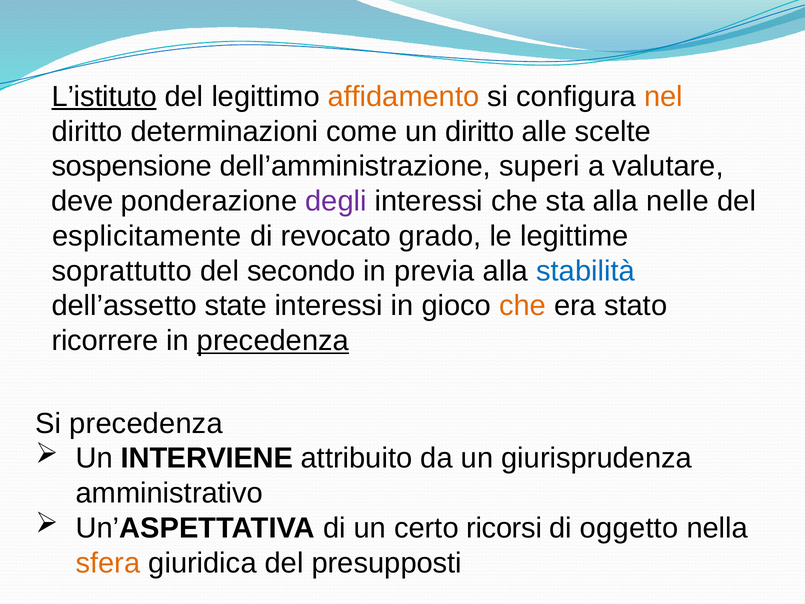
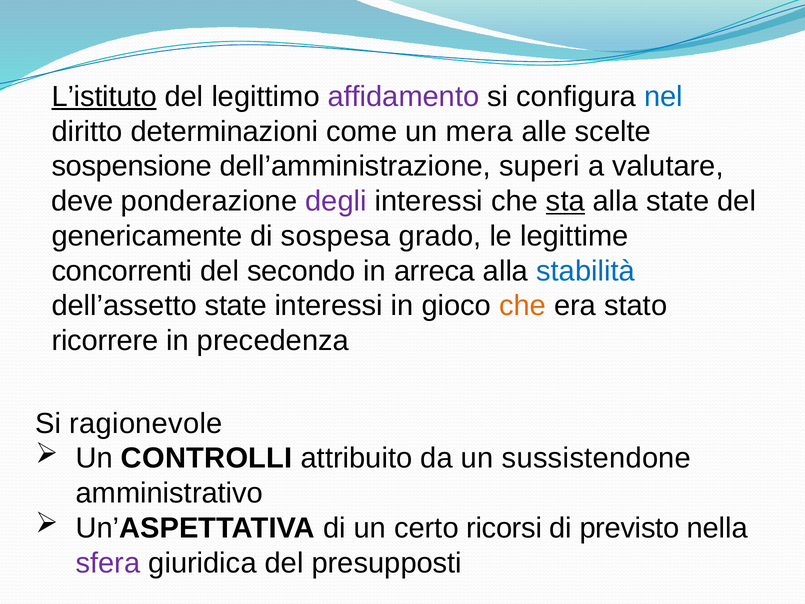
affidamento colour: orange -> purple (404, 97)
nel colour: orange -> blue (663, 97)
un diritto: diritto -> mera (479, 131)
sta underline: none -> present (565, 201)
alla nelle: nelle -> state (678, 201)
esplicitamente: esplicitamente -> genericamente (147, 236)
revocato: revocato -> sospesa (336, 236)
soprattutto: soprattutto -> concorrenti (122, 271)
previa: previa -> arreca (435, 271)
precedenza underline: present -> none (273, 341)
Si precedenza: precedenza -> ragionevole (146, 423)
INTERVIENE: INTERVIENE -> CONTROLLI (207, 458)
giurisprudenza: giurisprudenza -> sussistendone (596, 458)
oggetto: oggetto -> previsto (629, 528)
sfera colour: orange -> purple (108, 563)
